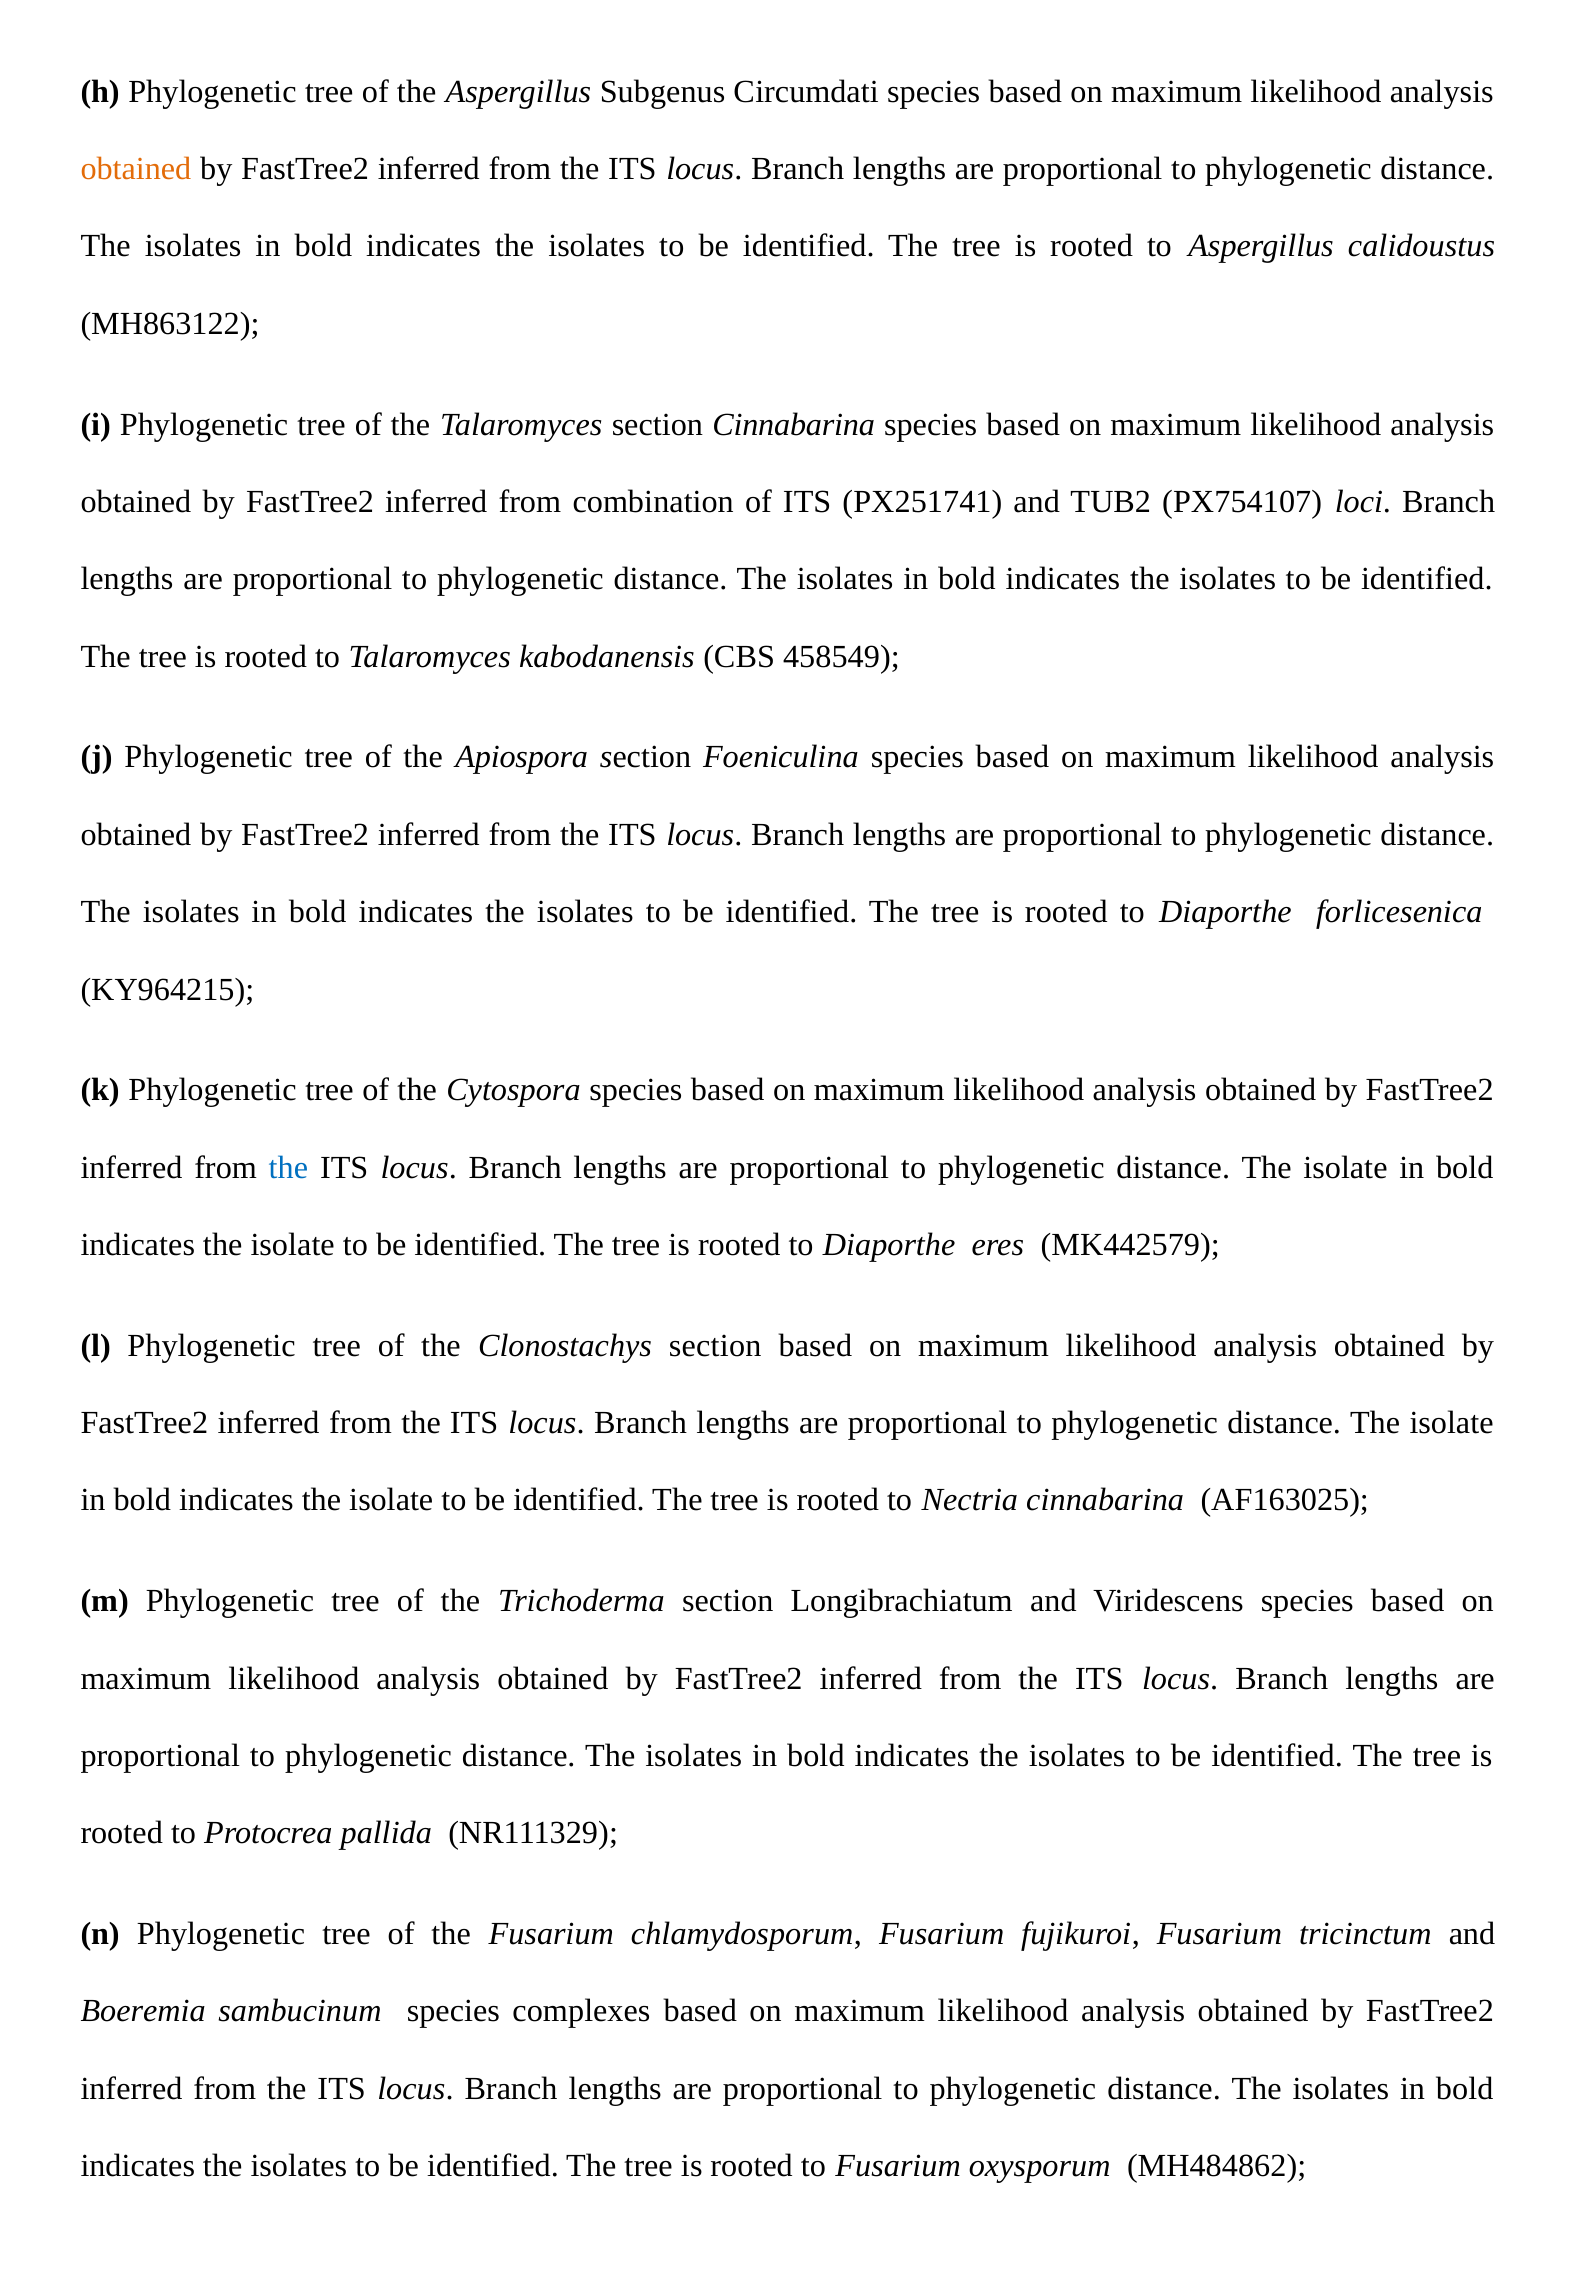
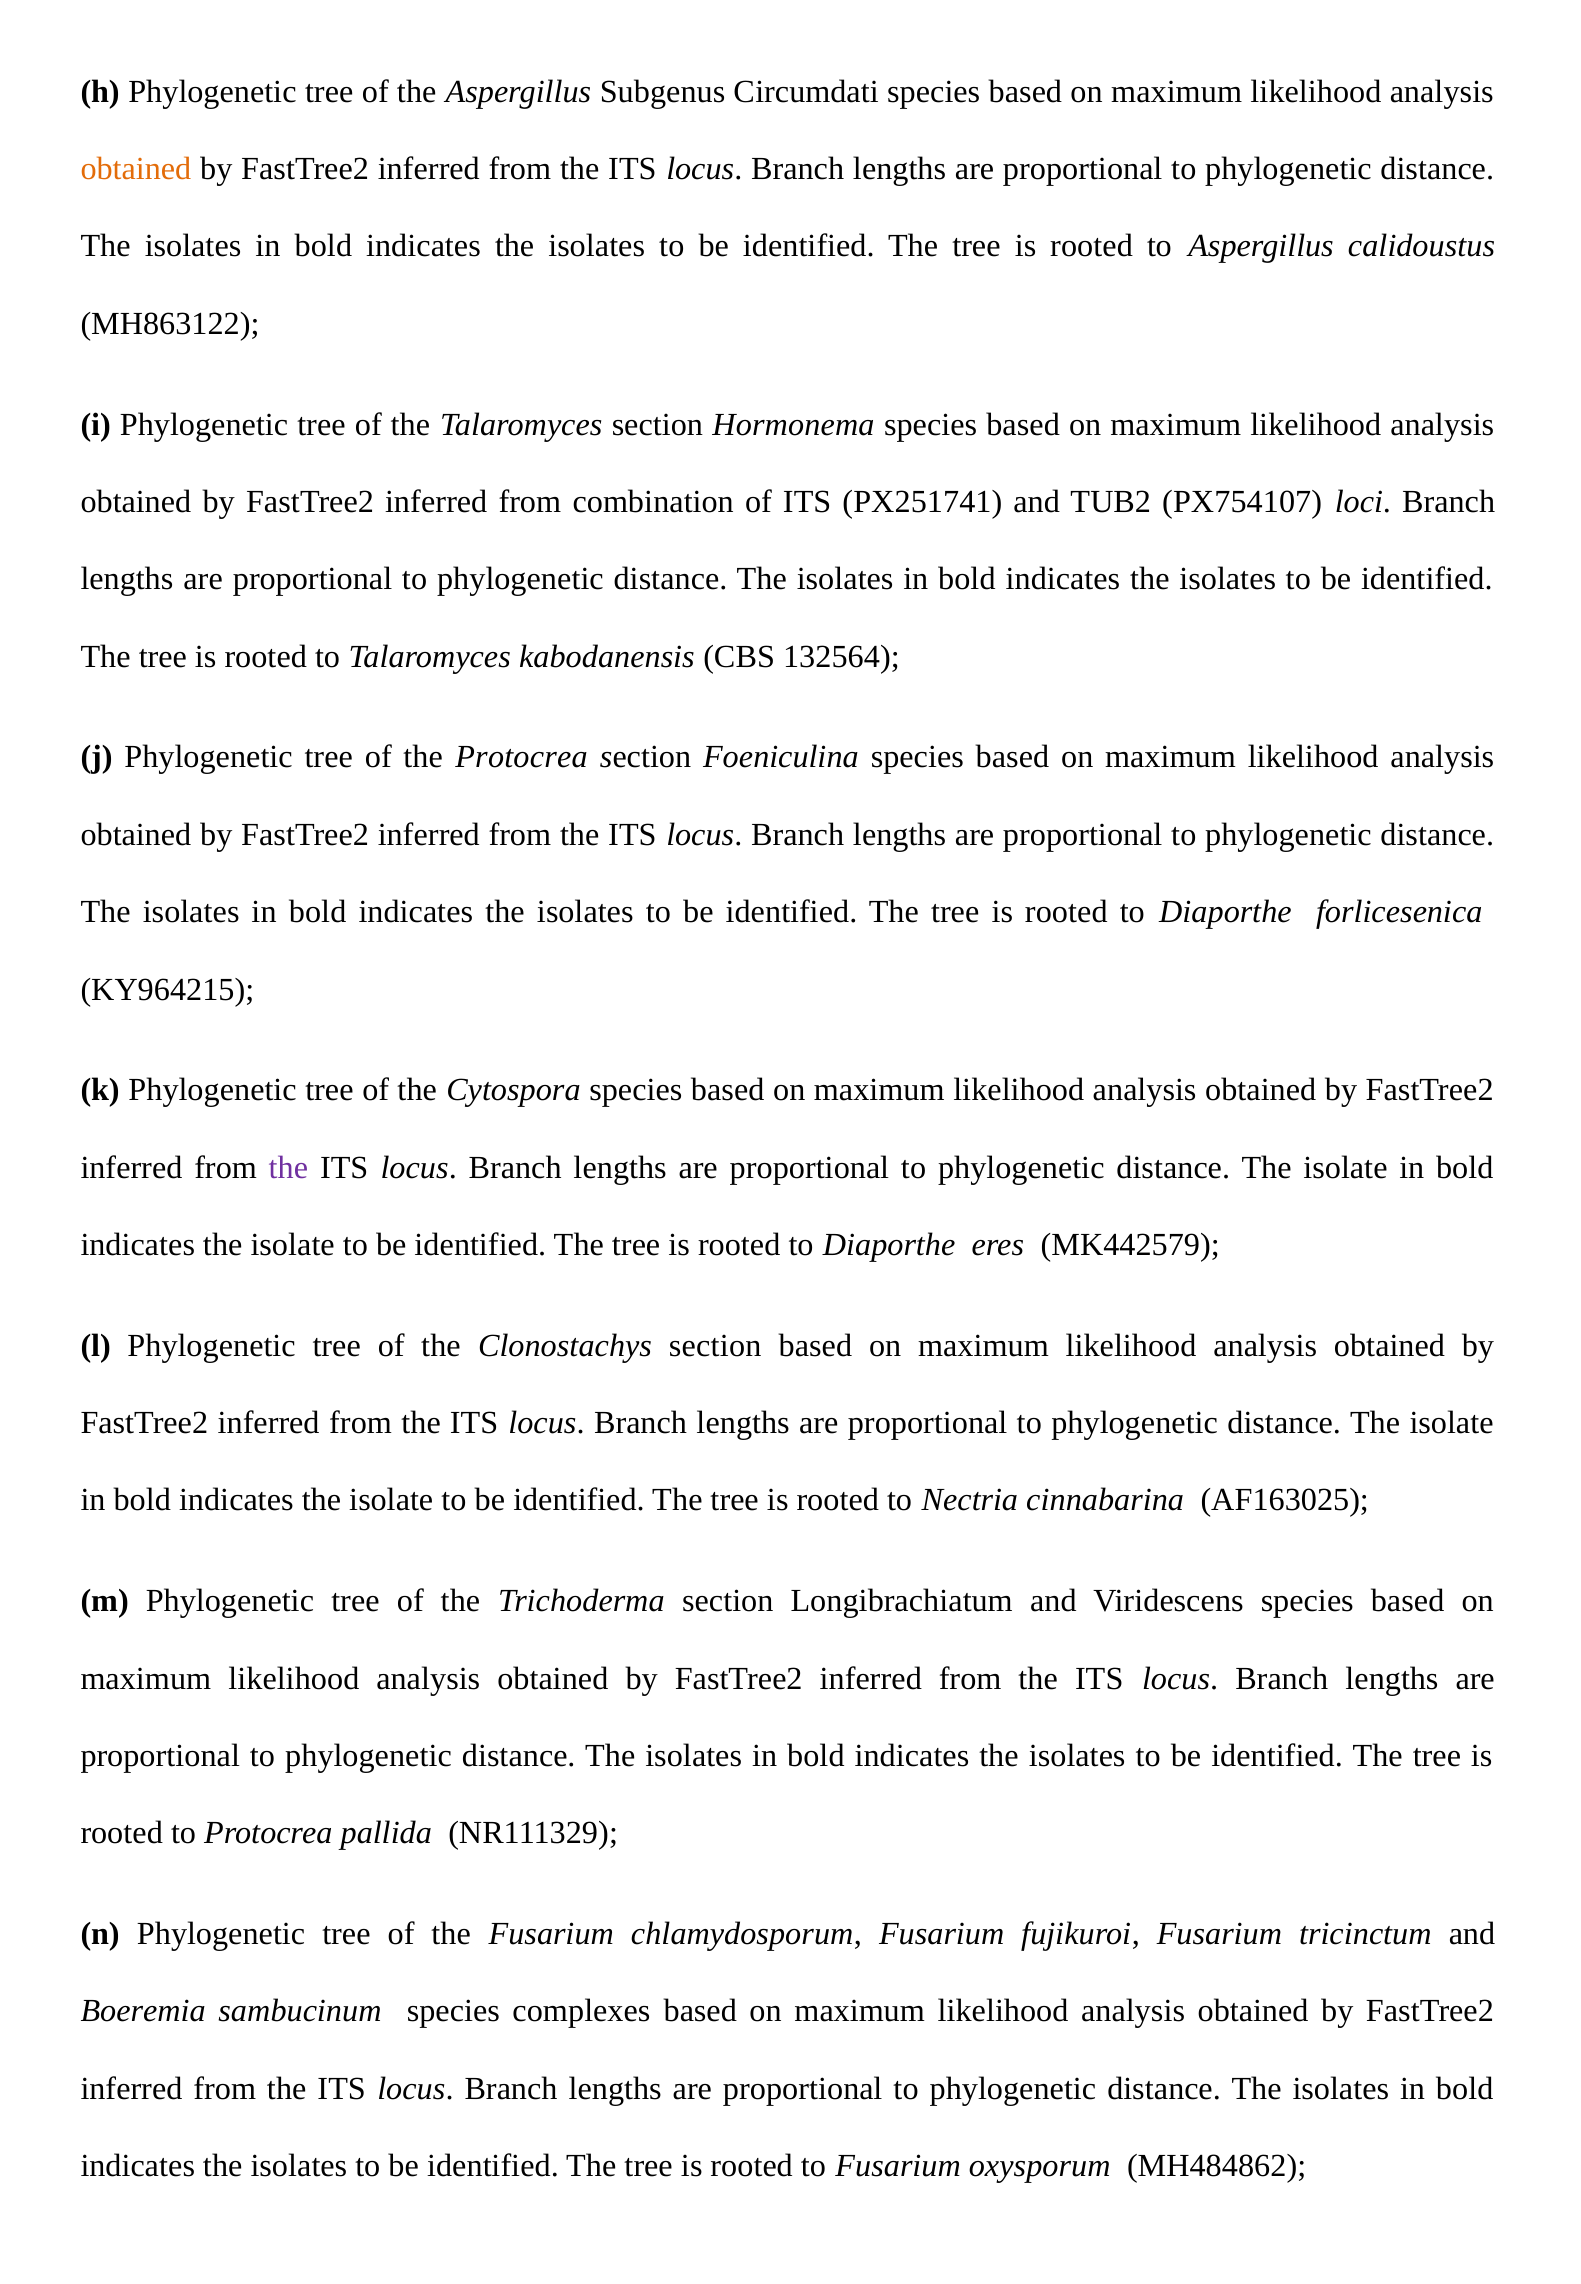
section Cinnabarina: Cinnabarina -> Hormonema (793, 424)
458549: 458549 -> 132564 (841, 656)
the Apiospora: Apiospora -> Protocrea (522, 757)
the colour: blue -> purple (288, 1167)
